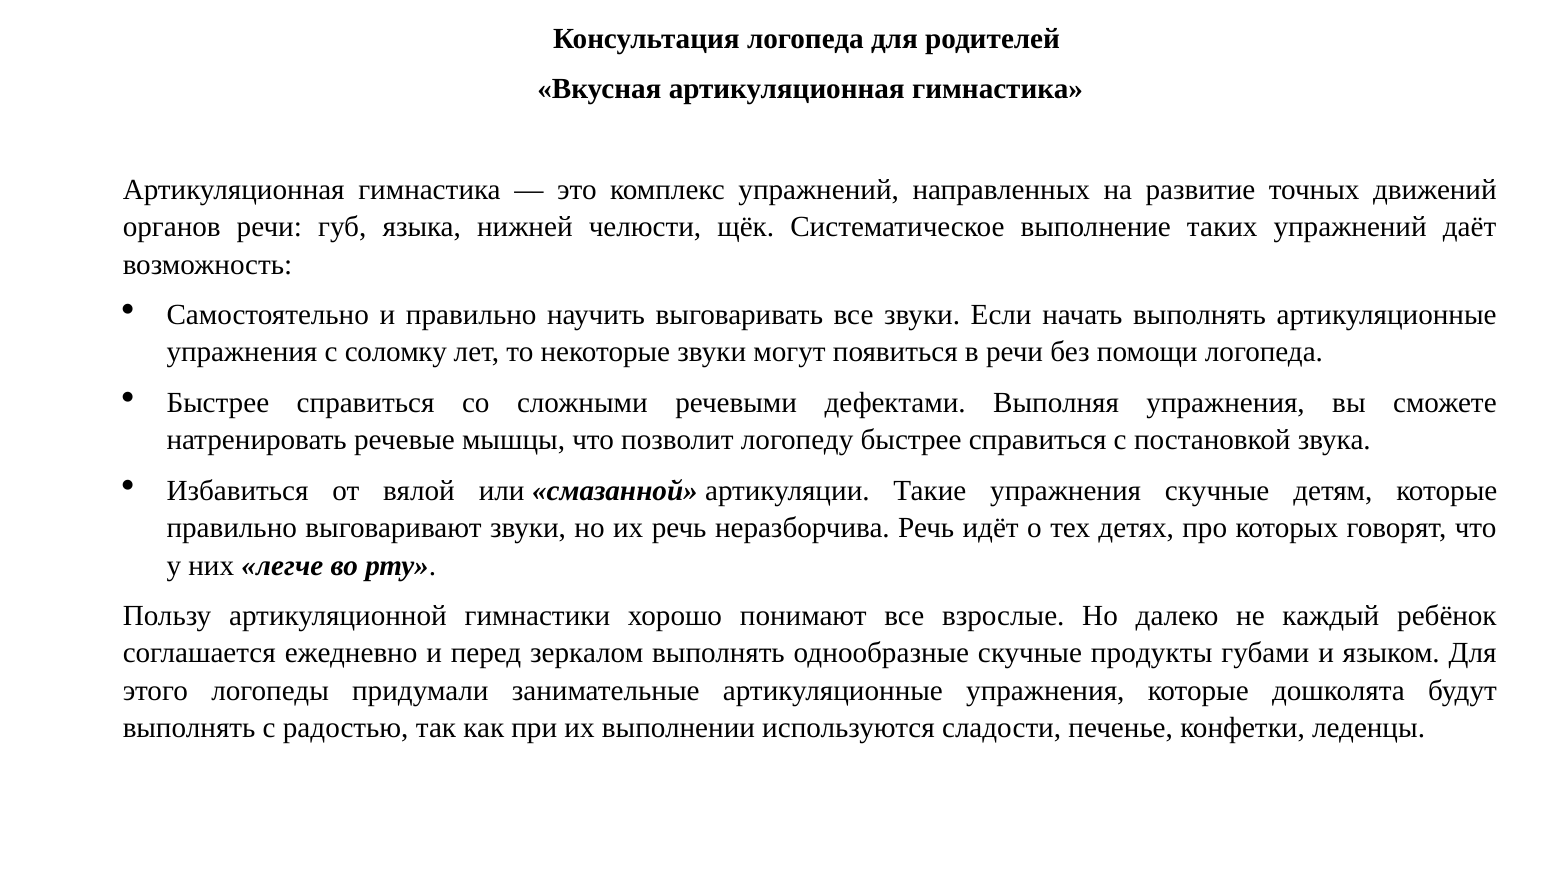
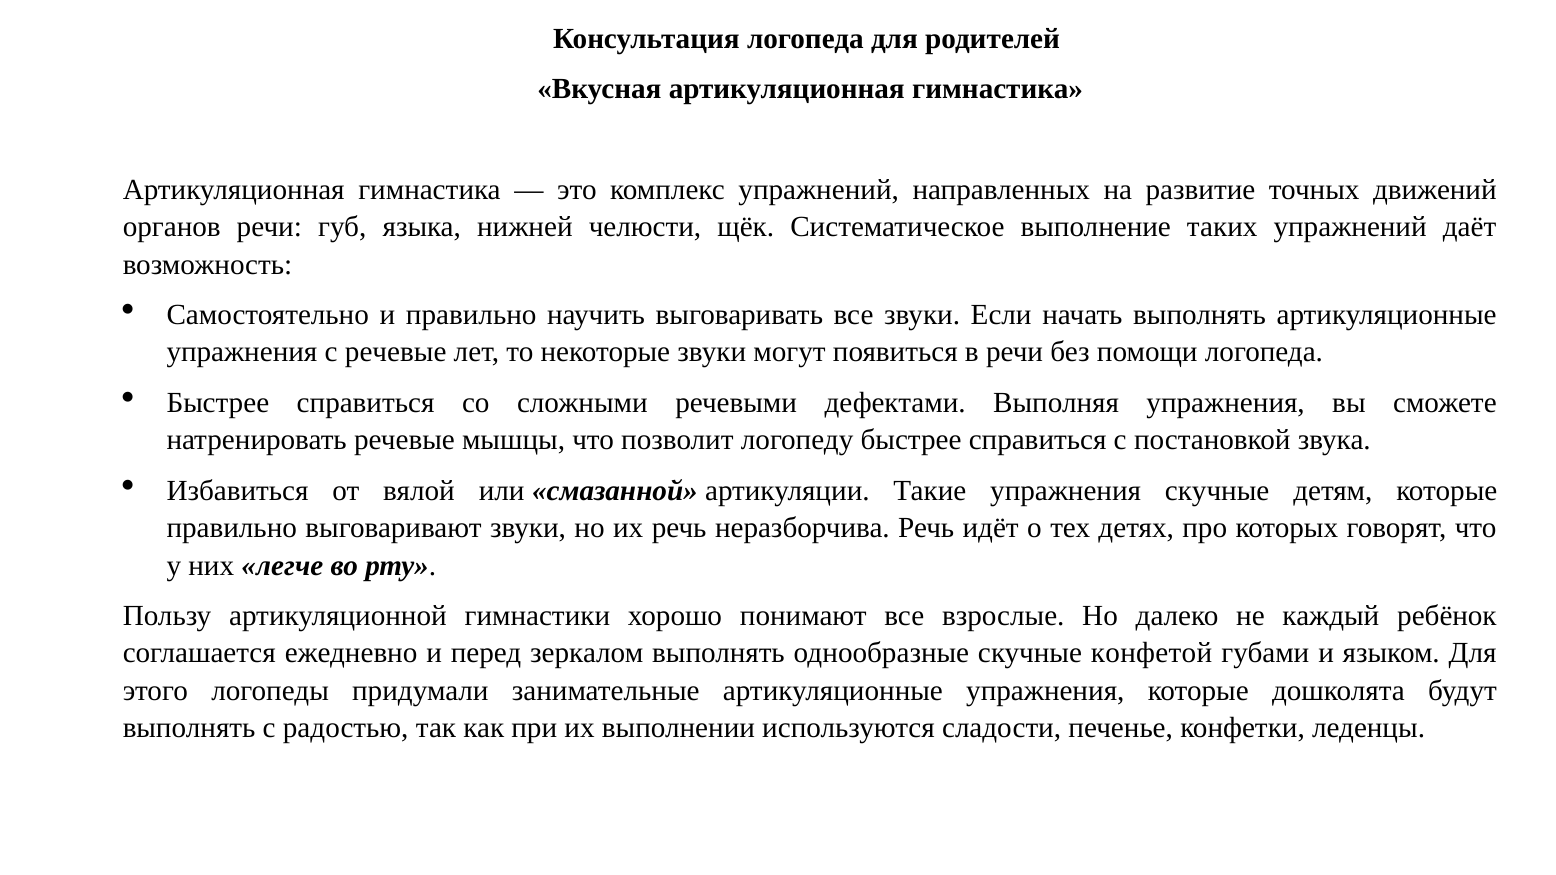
с соломку: соломку -> речевые (396, 352)
продукты: продукты -> конфетой (1152, 653)
